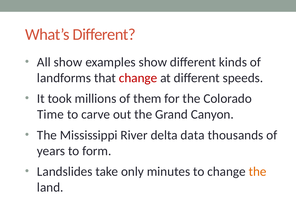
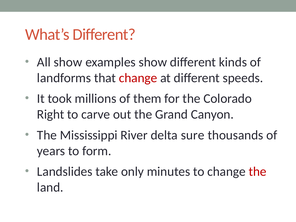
Time: Time -> Right (51, 114)
data: data -> sure (193, 135)
the colour: orange -> red (258, 172)
